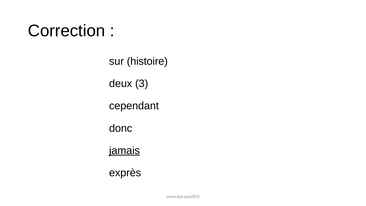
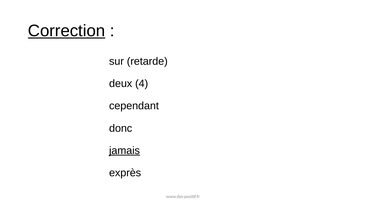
Correction underline: none -> present (67, 31)
histoire: histoire -> retarde (147, 61)
3: 3 -> 4 (142, 84)
